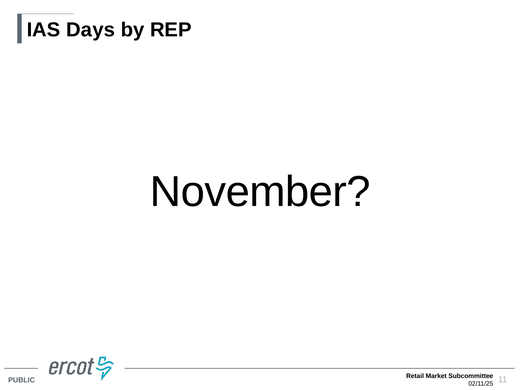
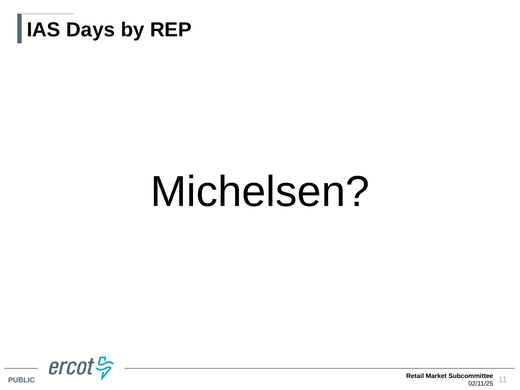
November: November -> Michelsen (260, 192)
